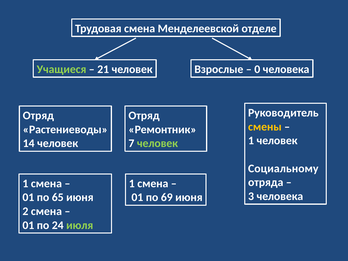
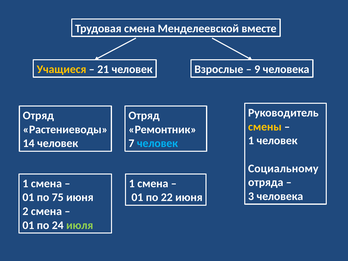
отделе: отделе -> вместе (259, 29)
Учащиеся colour: light green -> yellow (61, 69)
0: 0 -> 9 (257, 69)
человек colour: light green -> light blue (157, 143)
65: 65 -> 75 (58, 197)
69: 69 -> 22 (167, 197)
